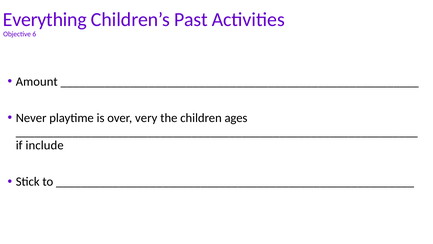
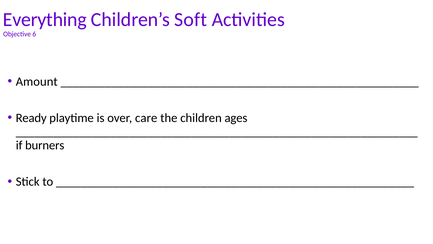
Past: Past -> Soft (191, 20)
Never: Never -> Ready (31, 118)
very: very -> care (146, 118)
include: include -> burners (45, 145)
